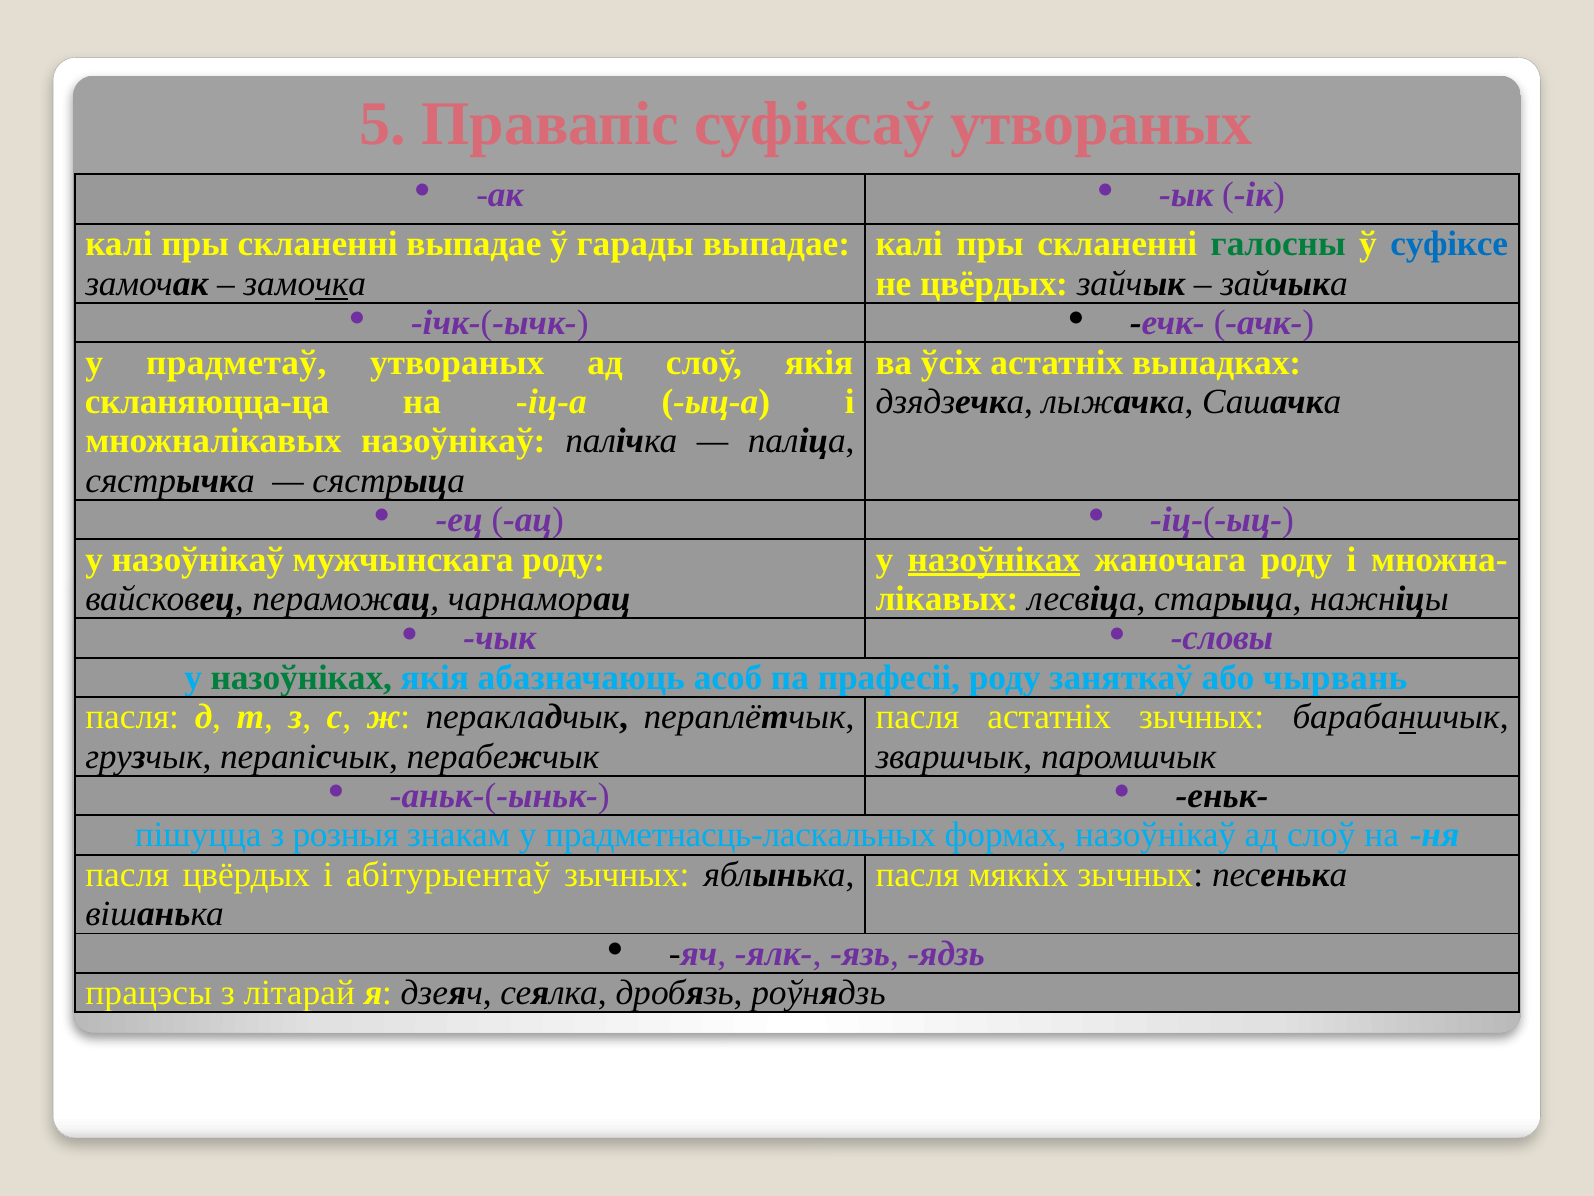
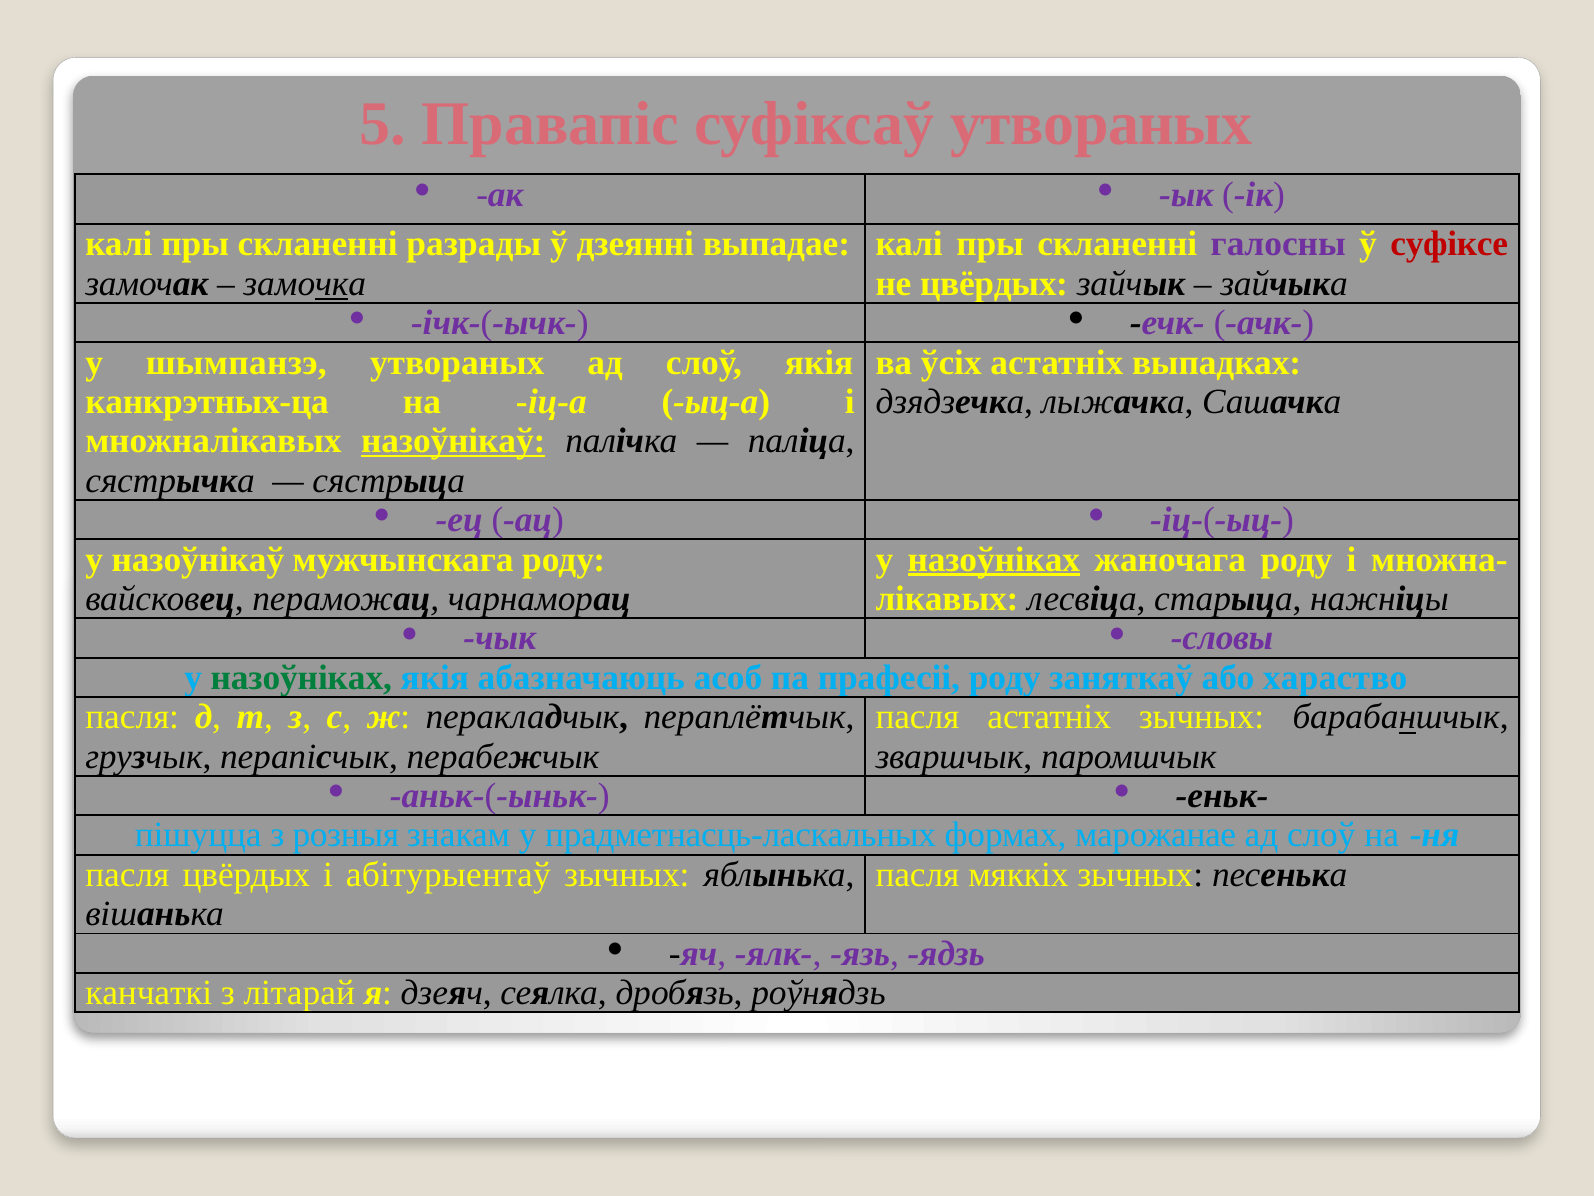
скланенні выпадае: выпадае -> разрады (474, 244)
гарады: гарады -> дзеянні (635, 244)
галосны colour: green -> purple (1278, 244)
суфіксе colour: blue -> red (1449, 244)
прадметаў: прадметаў -> шымпанзэ (236, 362)
скланяюцца-ца: скланяюцца-ца -> канкрэтных-ца (207, 402)
назоўнікаў underline: none -> present (453, 441)
чырвань: чырвань -> хараство (1335, 677)
формах назоўнікаў: назоўнікаў -> марожанае (1156, 835)
працэсы: працэсы -> канчаткі (149, 992)
